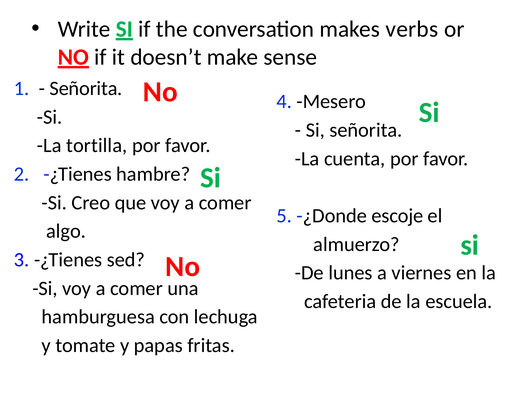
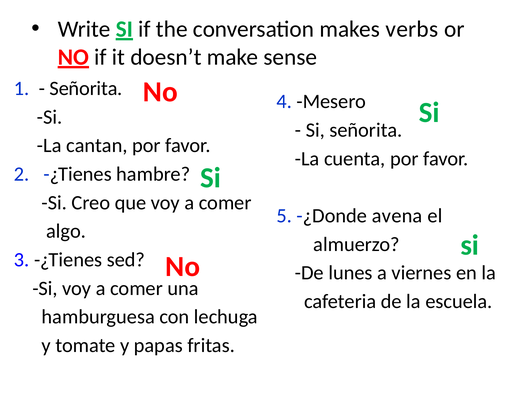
tortilla: tortilla -> cantan (97, 146)
escoje: escoje -> avena (397, 216)
